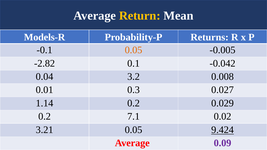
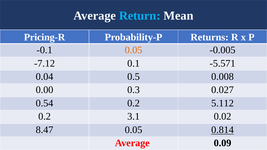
Return colour: yellow -> light blue (140, 16)
Models-R: Models-R -> Pricing-R (45, 37)
-2.82: -2.82 -> -7.12 (45, 63)
-0.042: -0.042 -> -5.571 (223, 63)
3.2: 3.2 -> 0.5 (134, 77)
0.01: 0.01 -> 0.00 (45, 90)
1.14: 1.14 -> 0.54 (45, 103)
0.029: 0.029 -> 5.112 (223, 103)
7.1: 7.1 -> 3.1 (134, 117)
3.21: 3.21 -> 8.47 (45, 130)
9.424: 9.424 -> 0.814 (223, 130)
0.09 colour: purple -> black (223, 143)
